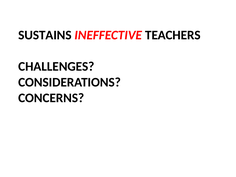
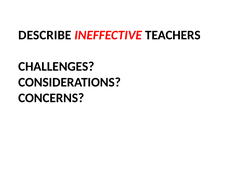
SUSTAINS: SUSTAINS -> DESCRIBE (45, 35)
